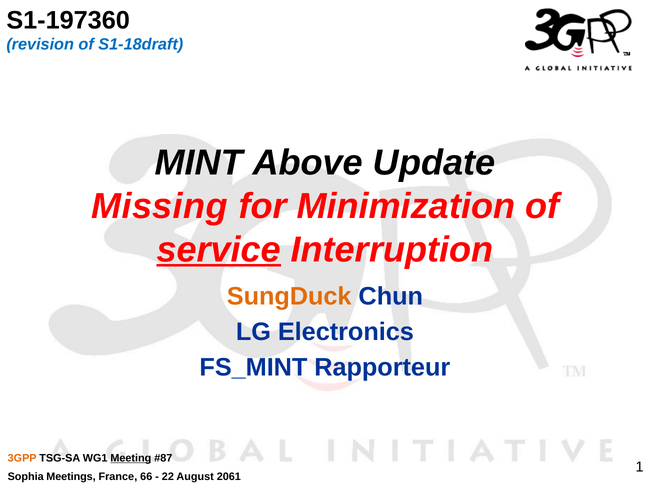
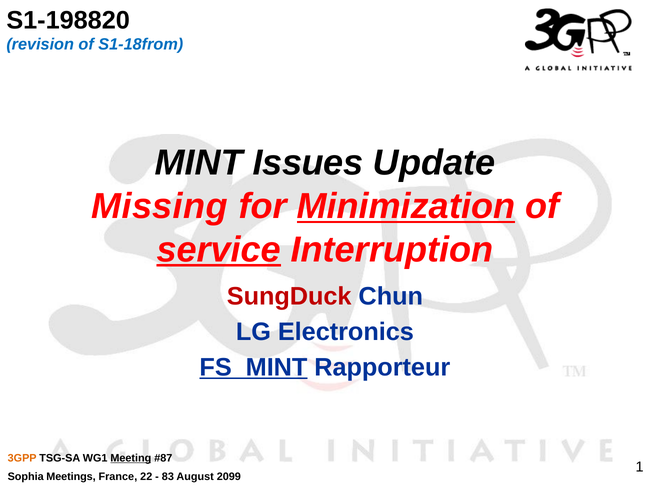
S1-197360: S1-197360 -> S1-198820 (68, 20)
S1-18draft: S1-18draft -> S1-18from (141, 44)
Above: Above -> Issues (308, 163)
Minimization underline: none -> present (406, 206)
SungDuck colour: orange -> red (289, 296)
FS_MINT underline: none -> present (253, 367)
66: 66 -> 22 (146, 476)
22: 22 -> 83 (168, 476)
2061: 2061 -> 2099 (229, 476)
